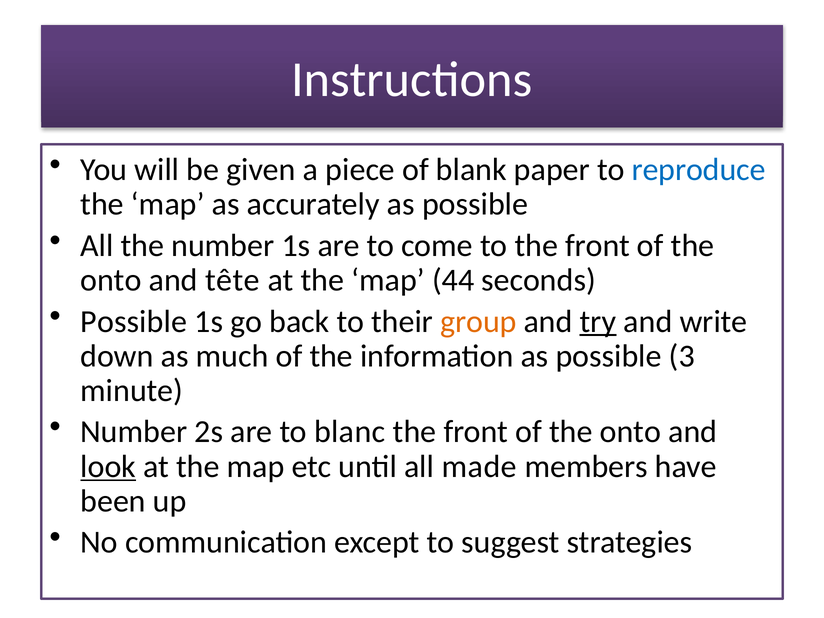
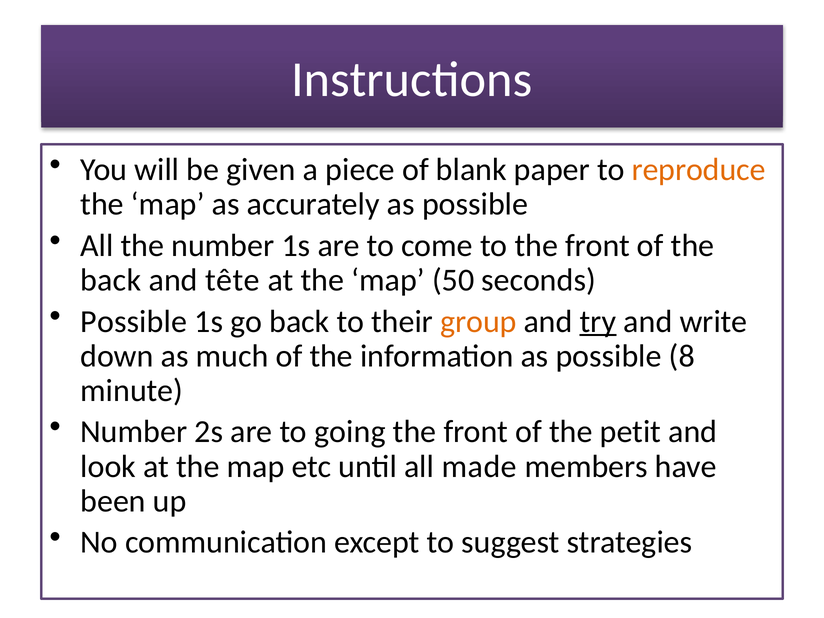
reproduce colour: blue -> orange (699, 170)
onto: onto -> back (111, 280)
44: 44 -> 50 (453, 280)
3: 3 -> 8 (682, 356)
blanc: blanc -> going (350, 432)
onto: onto -> petit (630, 432)
look underline: present -> none (108, 466)
